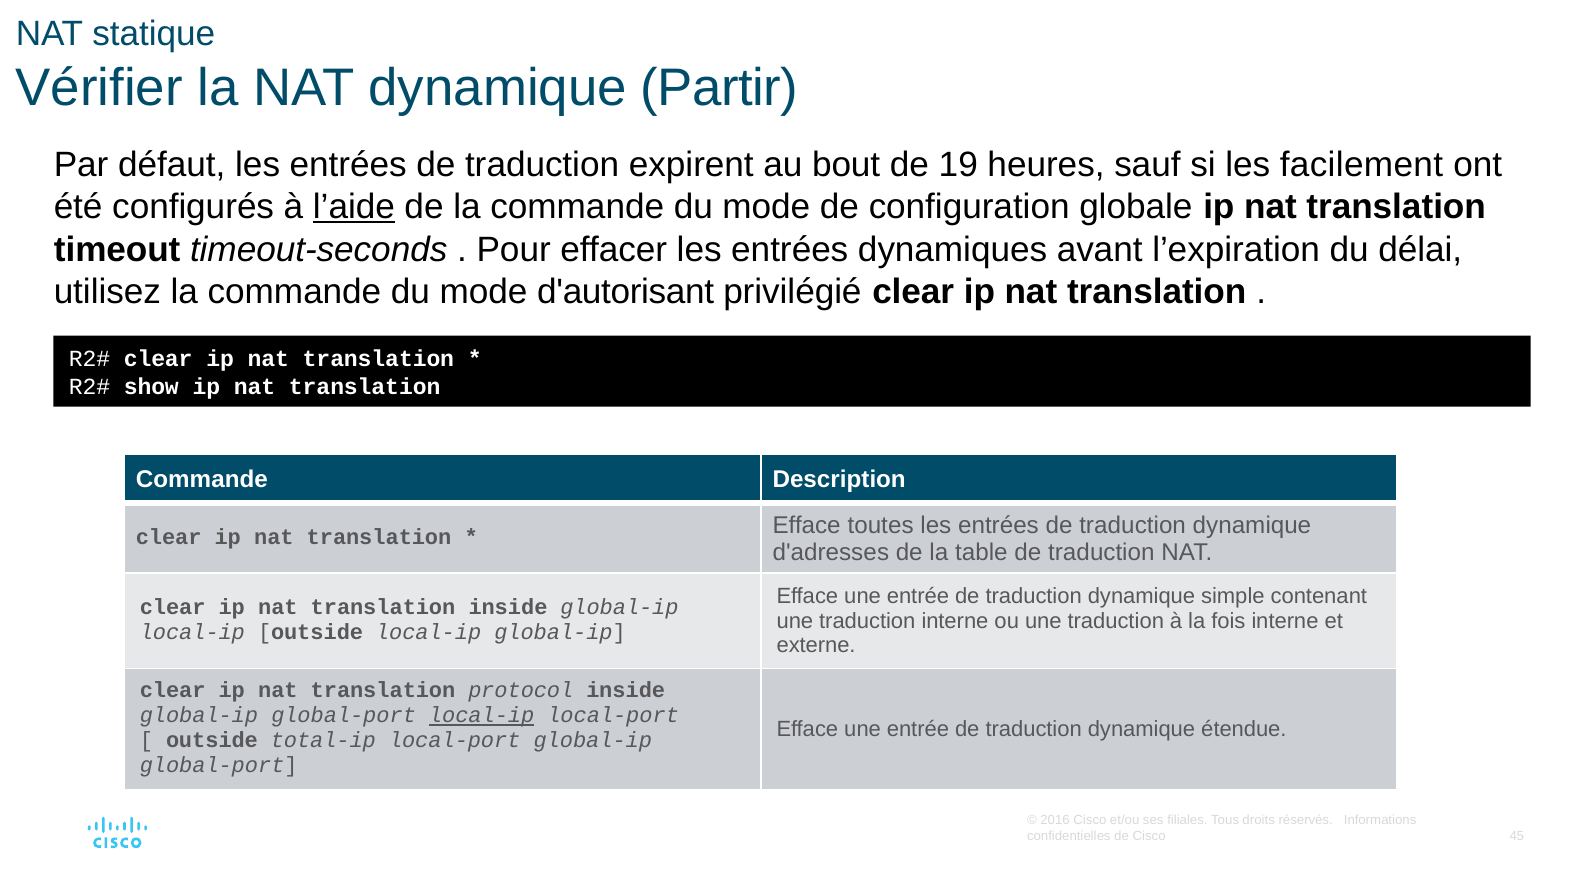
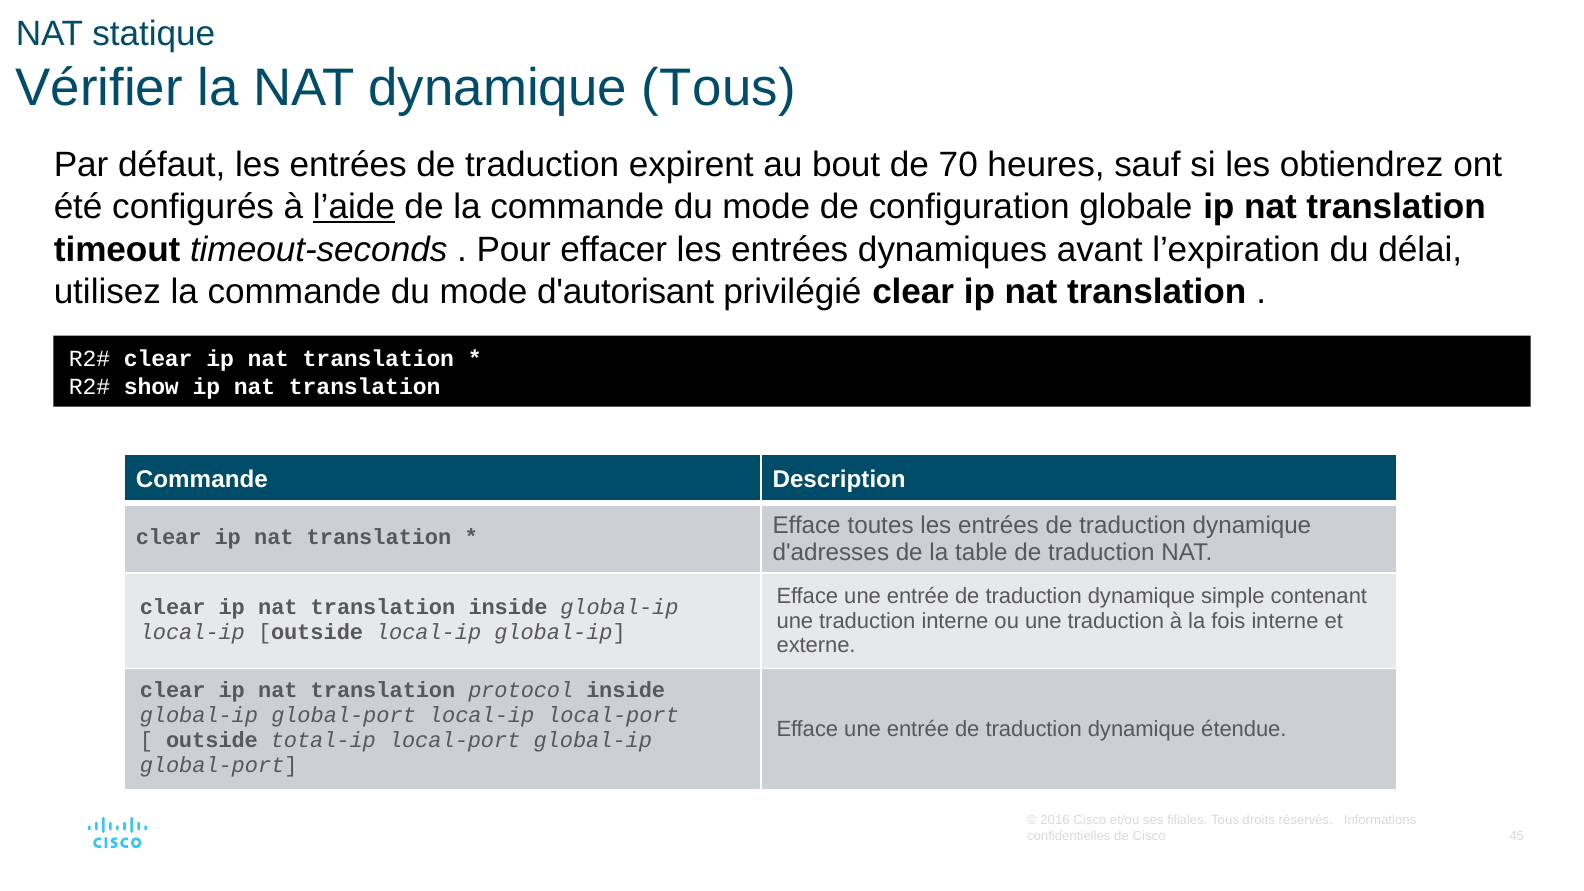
dynamique Partir: Partir -> Tous (719, 88)
19: 19 -> 70 (958, 165)
facilement: facilement -> obtiendrez (1362, 165)
local-ip underline: present -> none (482, 715)
